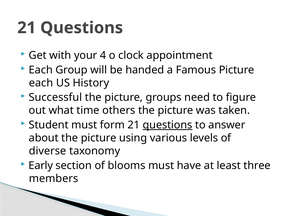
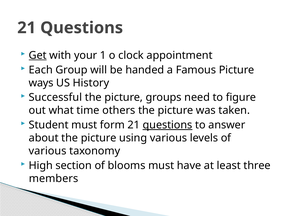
Get underline: none -> present (38, 55)
4: 4 -> 1 (103, 55)
each: each -> ways (41, 83)
diverse: diverse -> various (48, 151)
Early: Early -> High (41, 165)
